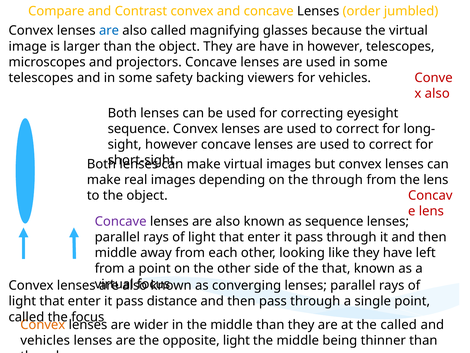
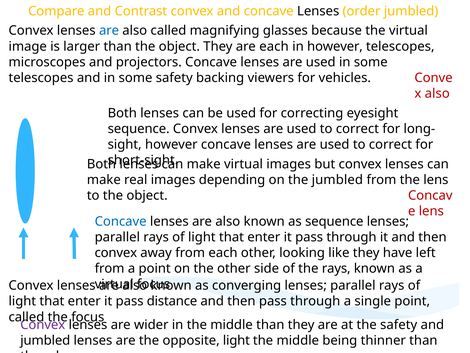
are have: have -> each (274, 46)
the through: through -> jumbled (337, 179)
Concave colour: purple -> blue (121, 221)
middle: middle -> convex (116, 252)
the that: that -> rays (336, 268)
Convex colour: orange -> purple (43, 324)
the called: called -> safety (399, 324)
vehicles: vehicles -> jumbled (45, 340)
